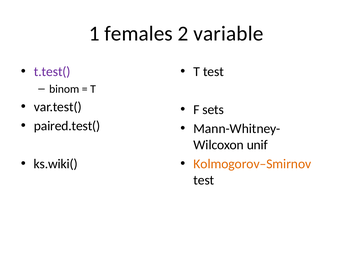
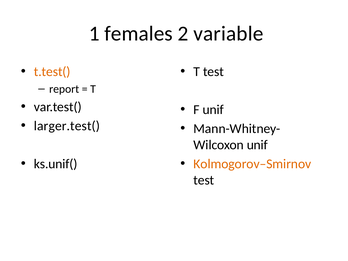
t.test( colour: purple -> orange (52, 72)
binom: binom -> report (64, 89)
F sets: sets -> unif (213, 110)
paired.test(: paired.test( -> larger.test( (67, 126)
ks.wiki(: ks.wiki( -> ks.unif( (56, 164)
